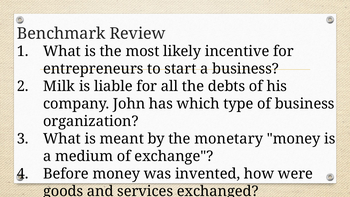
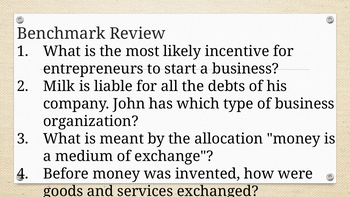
monetary: monetary -> allocation (229, 139)
